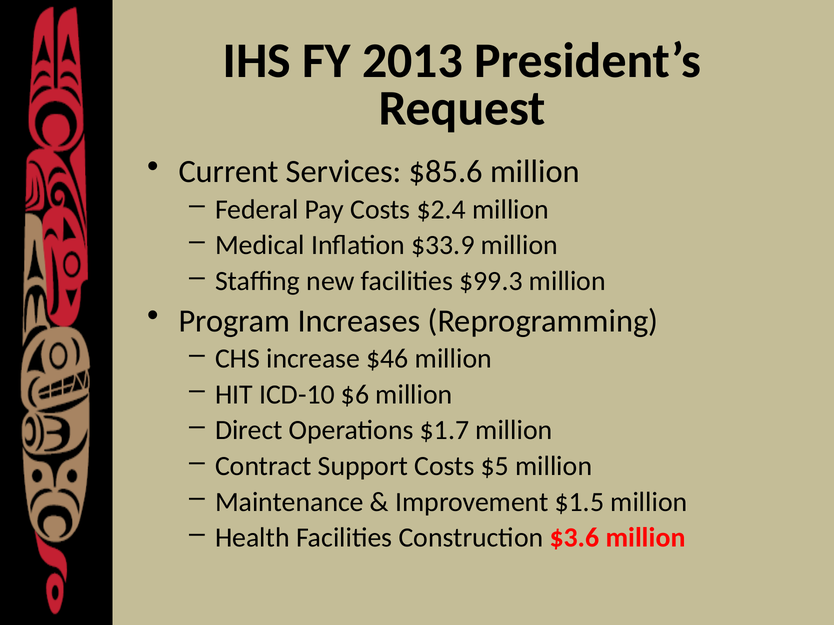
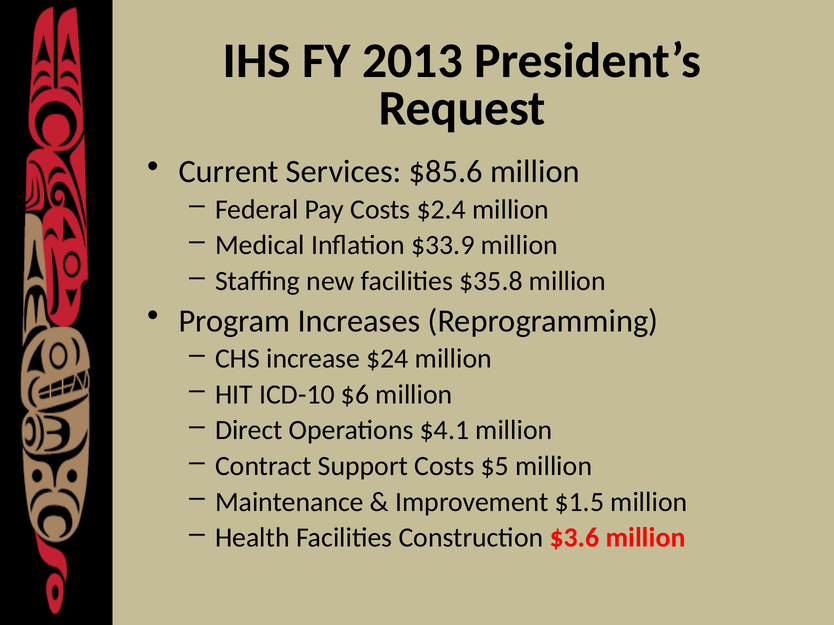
$99.3: $99.3 -> $35.8 (491, 281)
$46: $46 -> $24 (387, 359)
$1.7: $1.7 -> $4.1 (444, 431)
